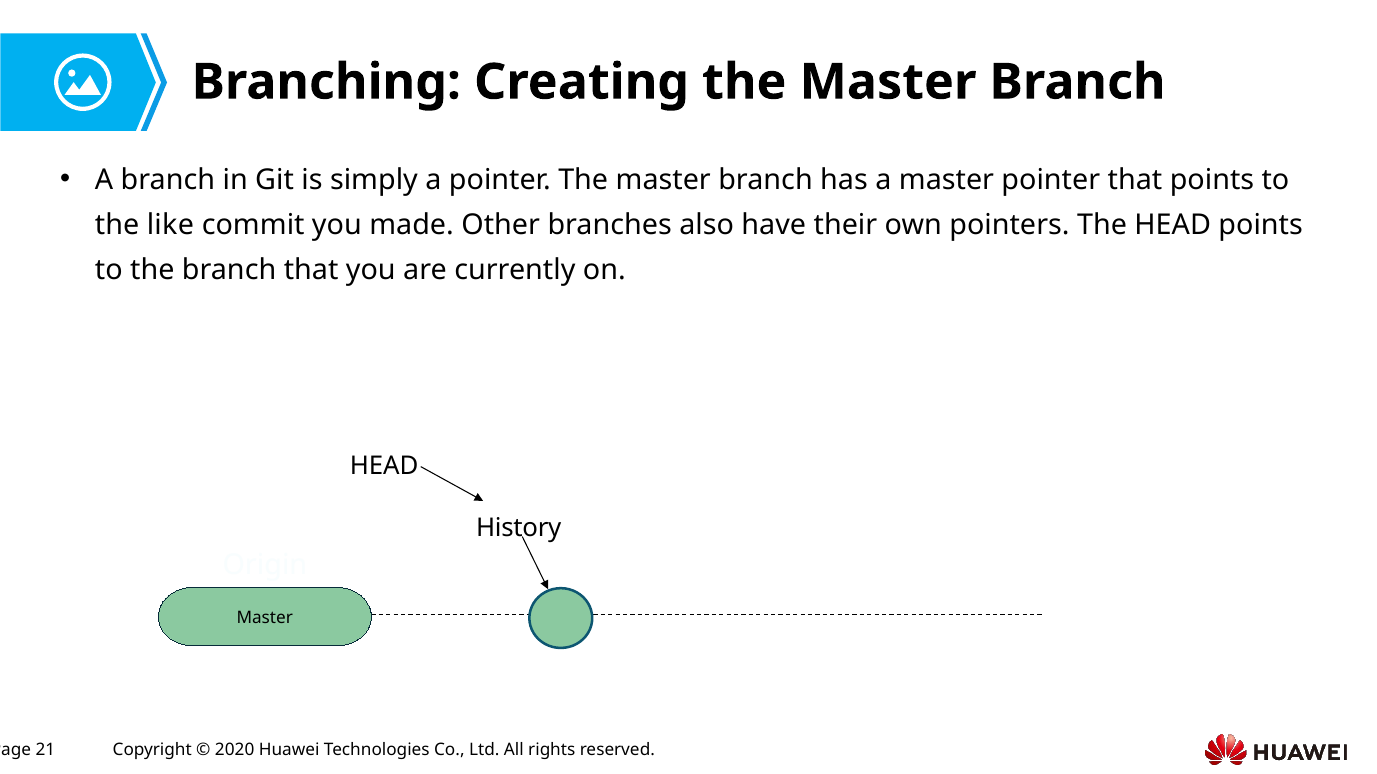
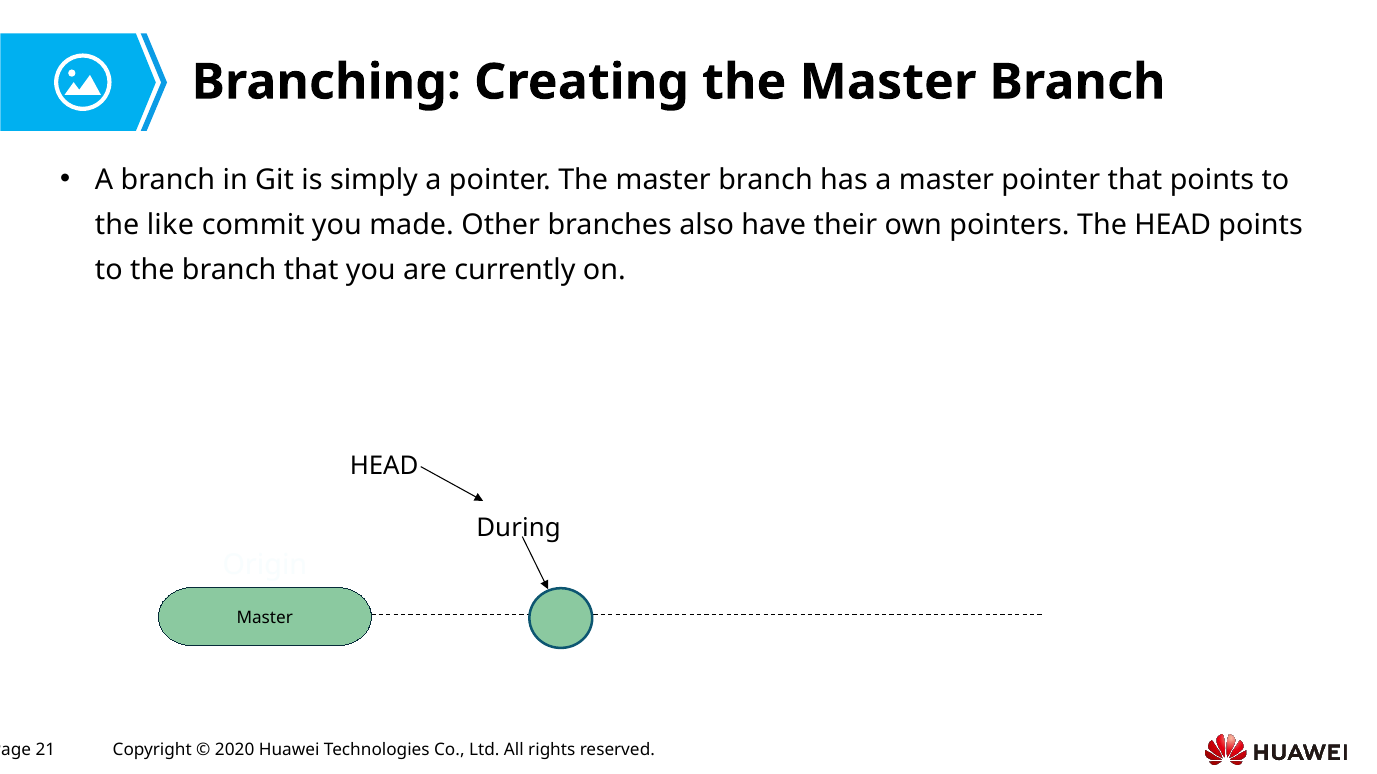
History: History -> During (519, 528)
